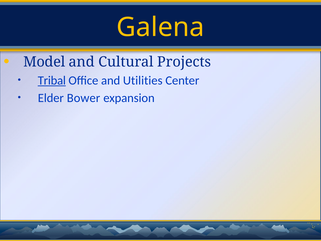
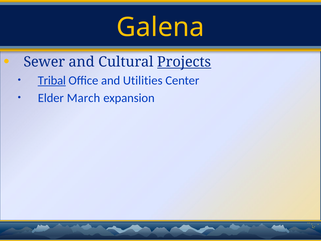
Model: Model -> Sewer (44, 62)
Projects underline: none -> present (184, 62)
Bower: Bower -> March (84, 98)
